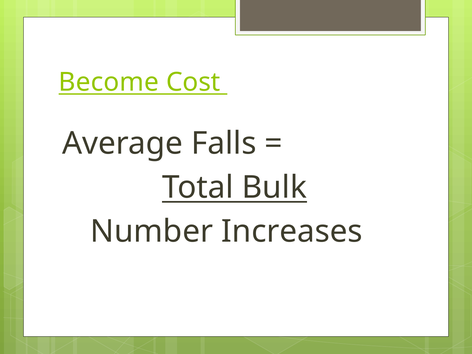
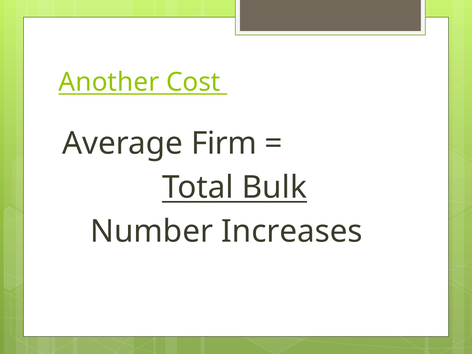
Become: Become -> Another (109, 82)
Falls: Falls -> Firm (224, 143)
